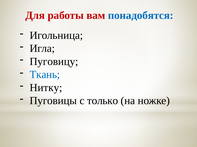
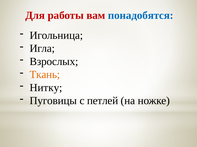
Пуговицу: Пуговицу -> Взрослых (54, 62)
Ткань colour: blue -> orange (45, 75)
только: только -> петлей (103, 101)
